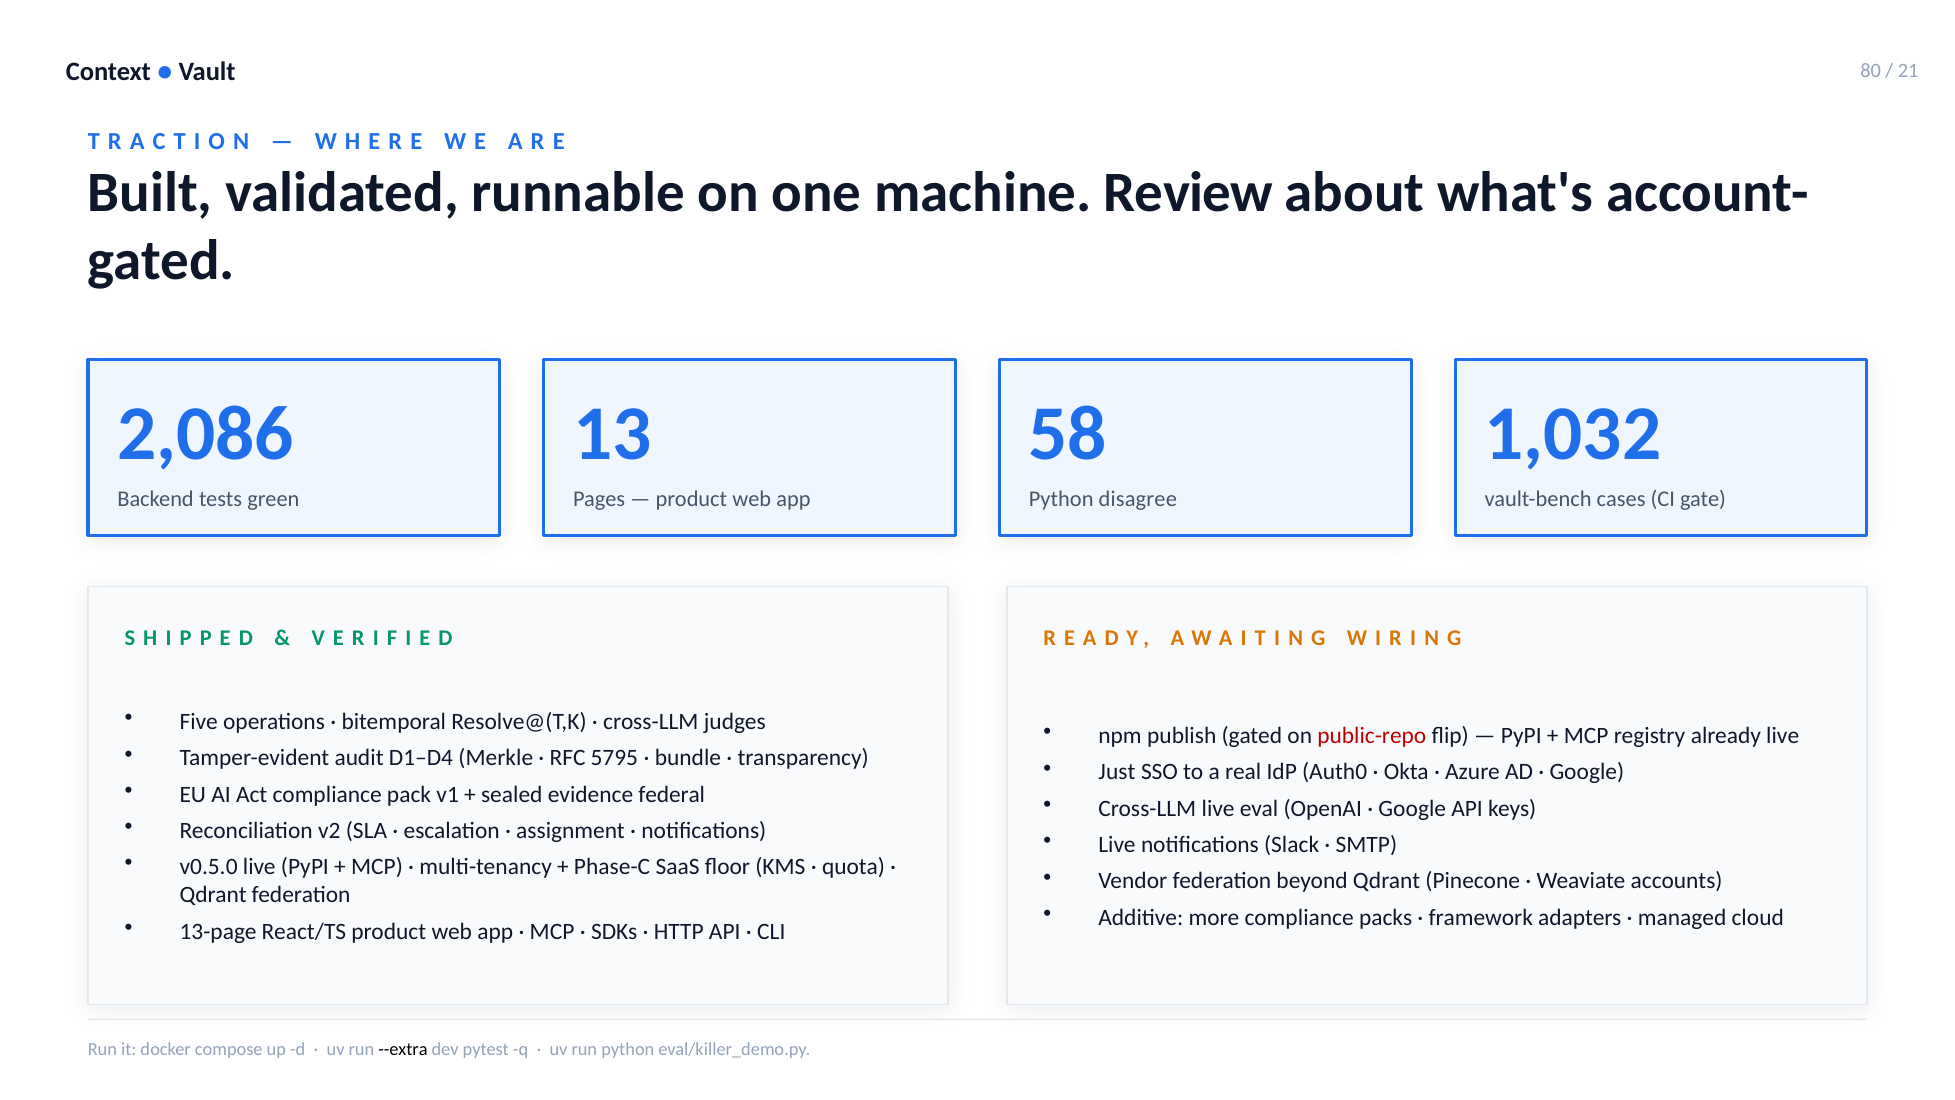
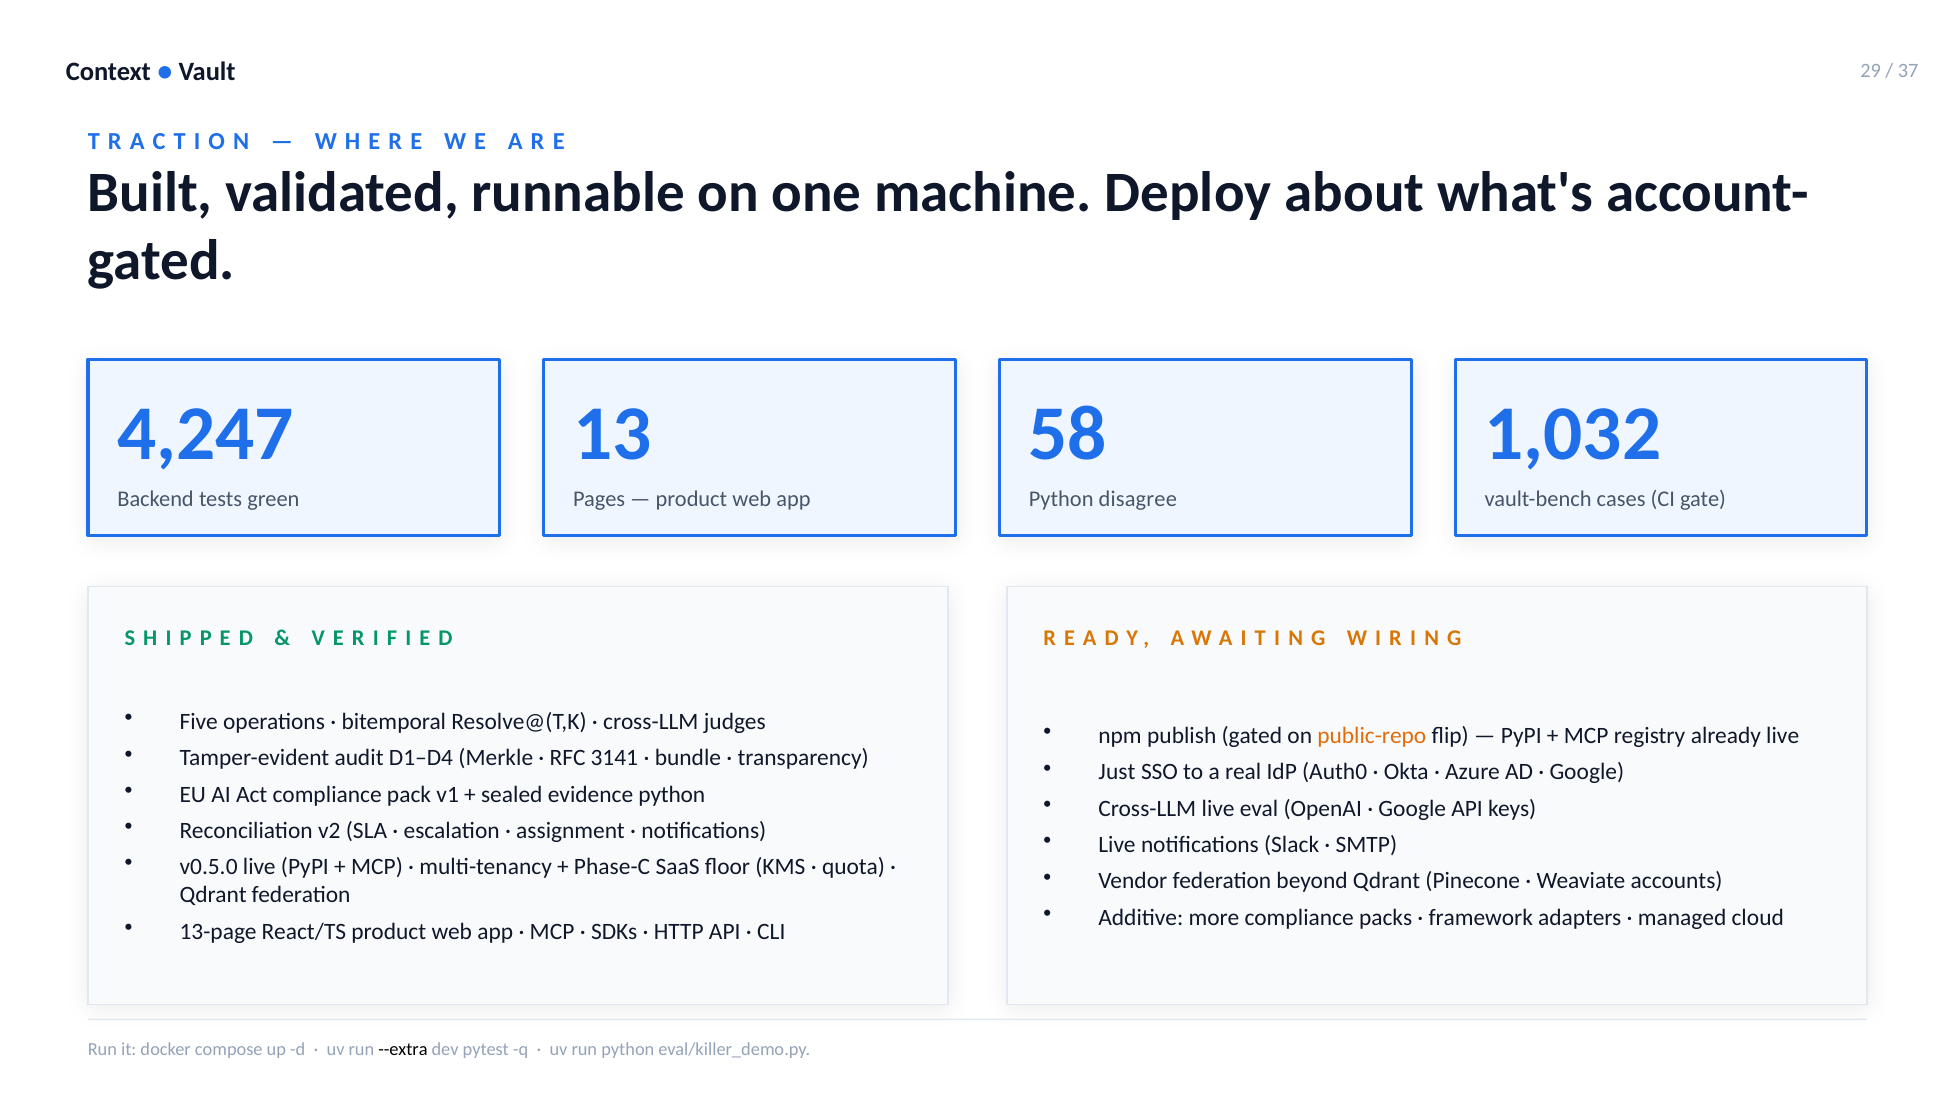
80: 80 -> 29 (1871, 71)
21: 21 -> 37 (1908, 71)
Review: Review -> Deploy (1188, 193)
2,086: 2,086 -> 4,247 (206, 433)
public-repo colour: red -> orange (1372, 736)
5795: 5795 -> 3141 (614, 758)
evidence federal: federal -> python (672, 794)
